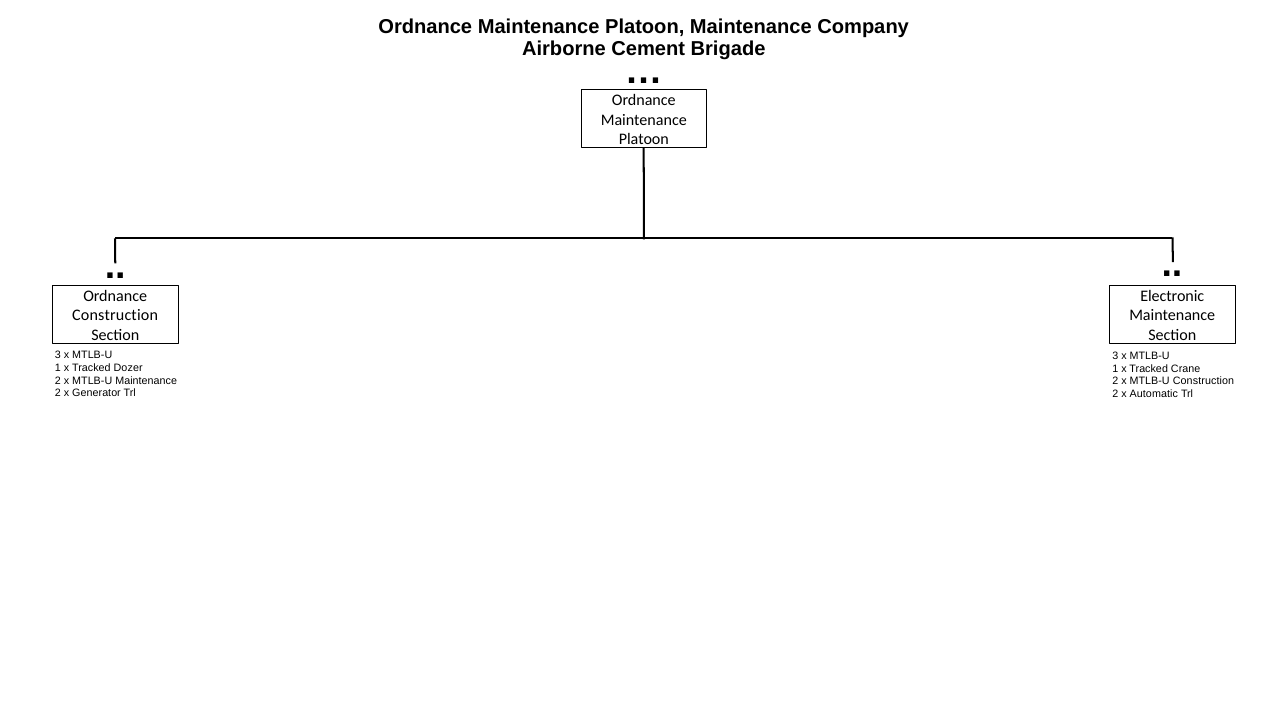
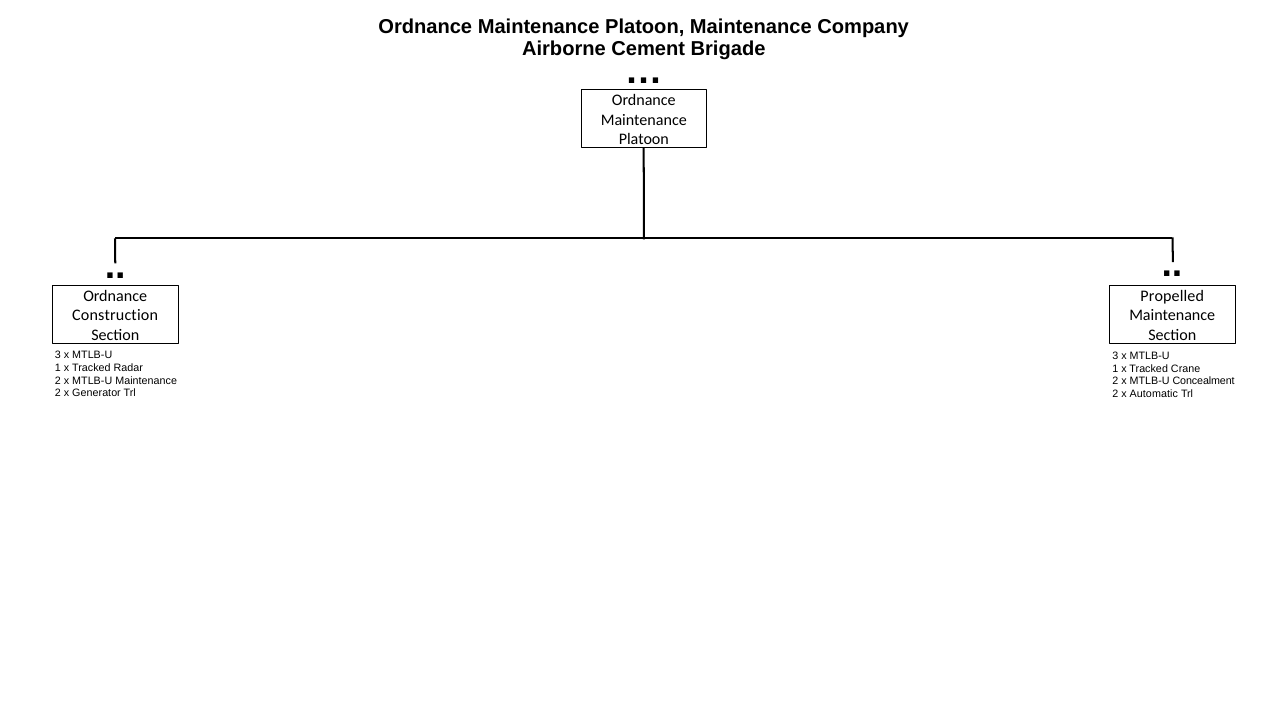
Electronic: Electronic -> Propelled (1172, 296)
Dozer: Dozer -> Radar (128, 368)
MTLB-U Construction: Construction -> Concealment (1204, 382)
